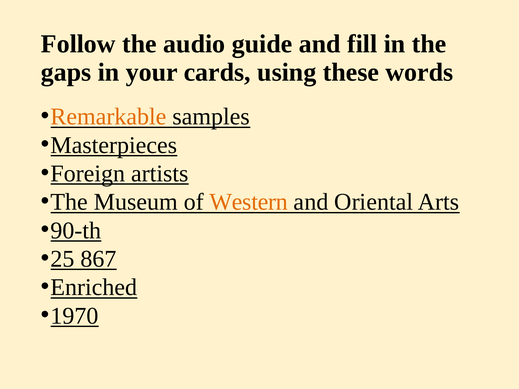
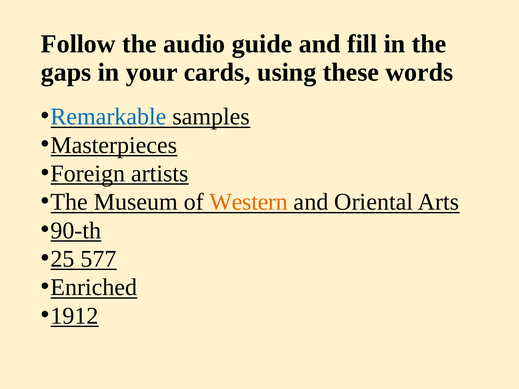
Remarkable colour: orange -> blue (109, 117)
867: 867 -> 577 (99, 259)
1970: 1970 -> 1912 (75, 316)
